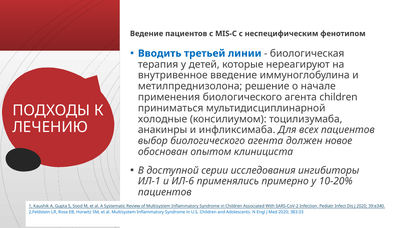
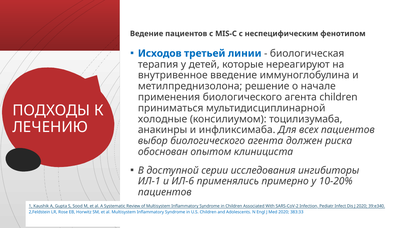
Вводить: Вводить -> Исходов (160, 53)
новое: новое -> риска (339, 141)
